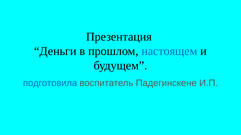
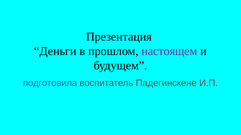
настоящем colour: blue -> purple (169, 51)
